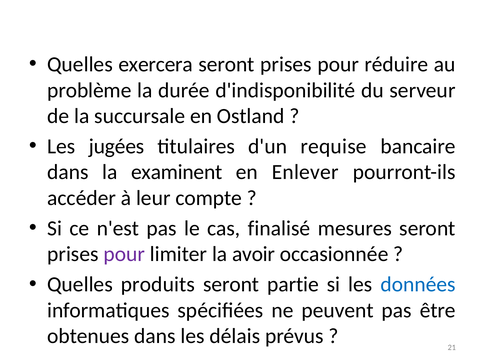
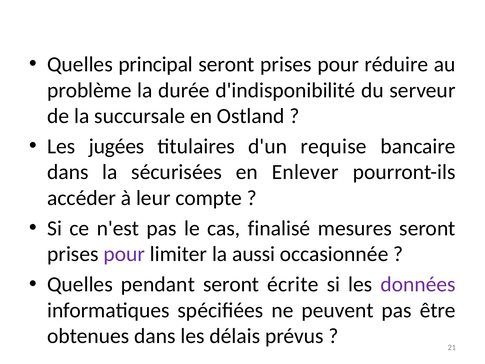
exercera: exercera -> principal (156, 64)
examinent: examinent -> sécurisées (177, 172)
avoir: avoir -> aussi (254, 254)
produits: produits -> pendant (158, 284)
partie: partie -> écrite (293, 284)
données colour: blue -> purple (418, 284)
